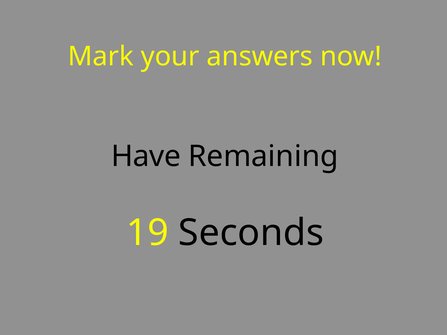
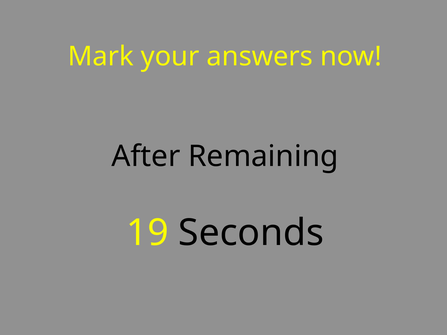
Have: Have -> After (146, 157)
